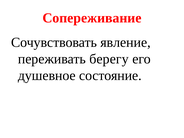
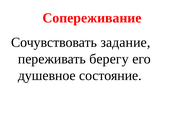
явление: явление -> задание (125, 42)
